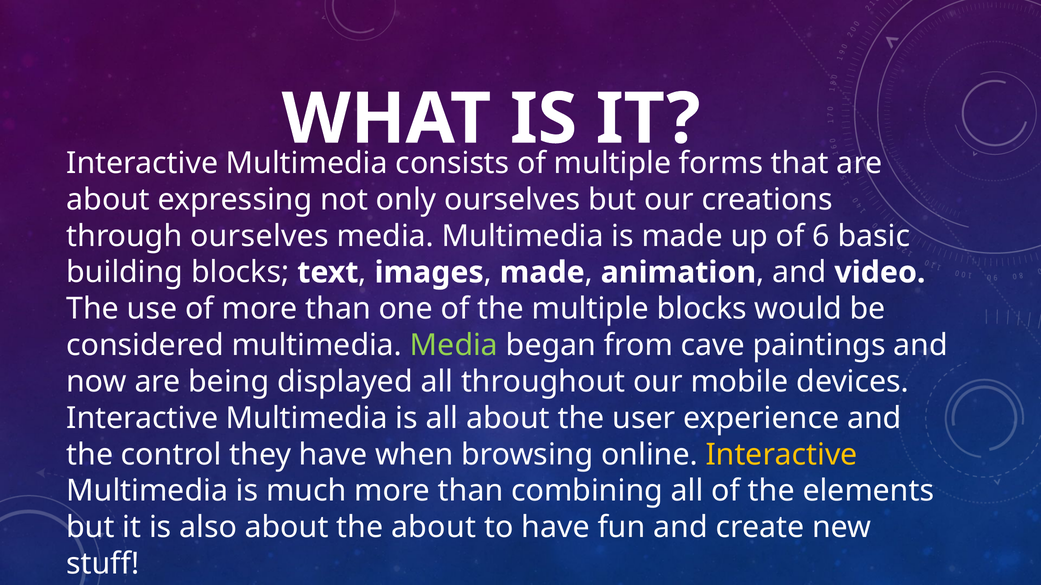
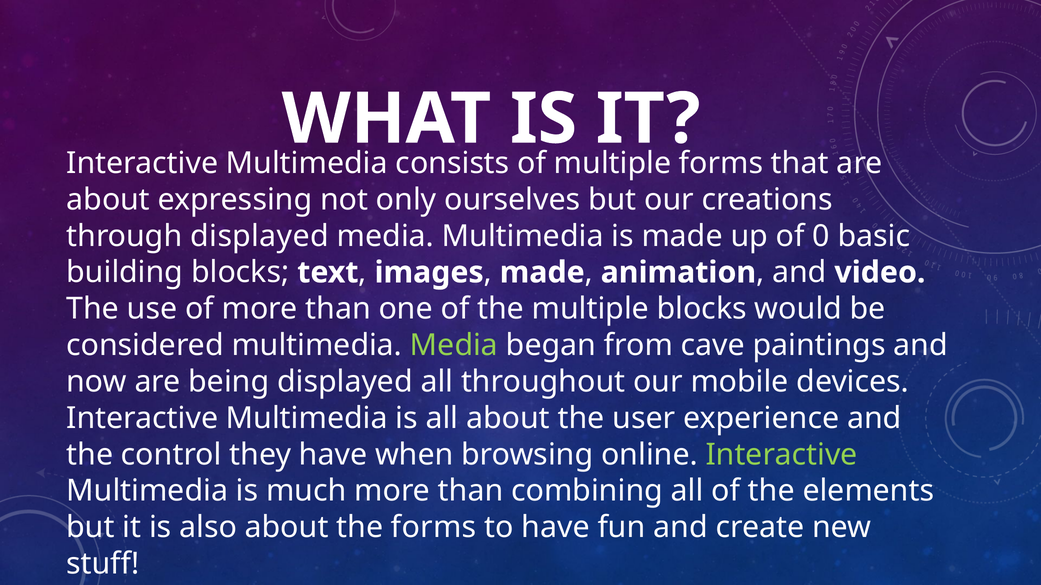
through ourselves: ourselves -> displayed (260, 236)
6: 6 -> 0 (821, 236)
Interactive colour: yellow -> light green (782, 455)
the about: about -> forms (434, 528)
